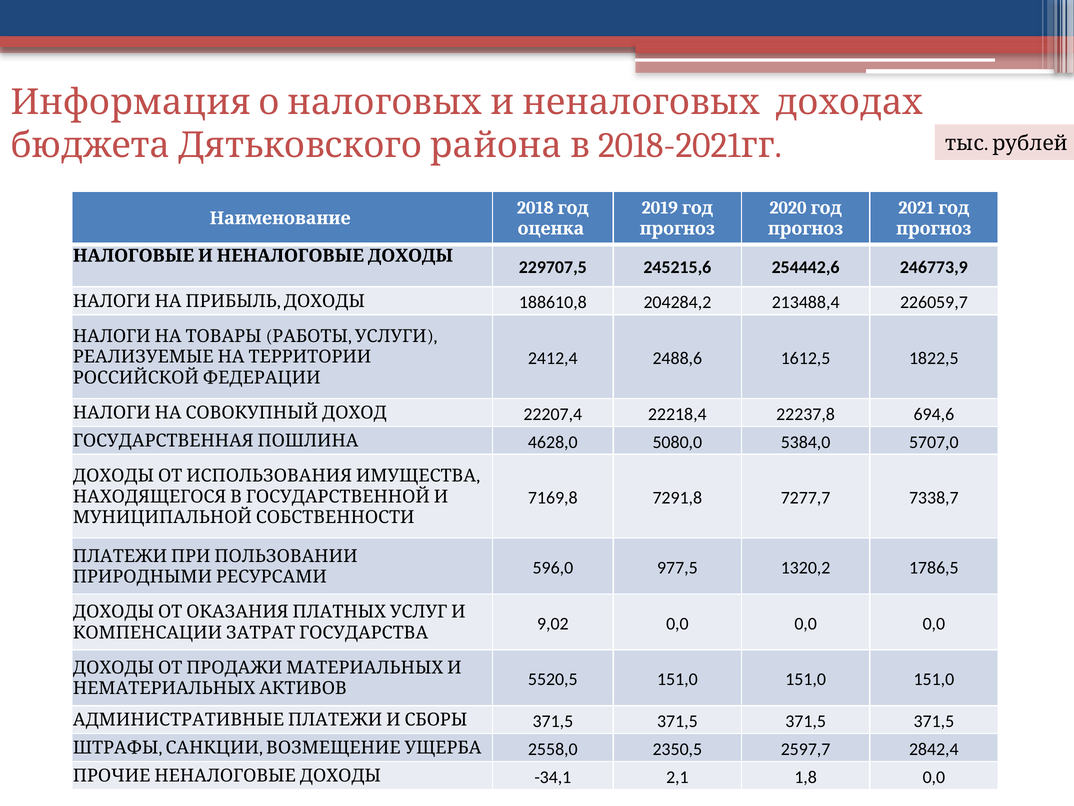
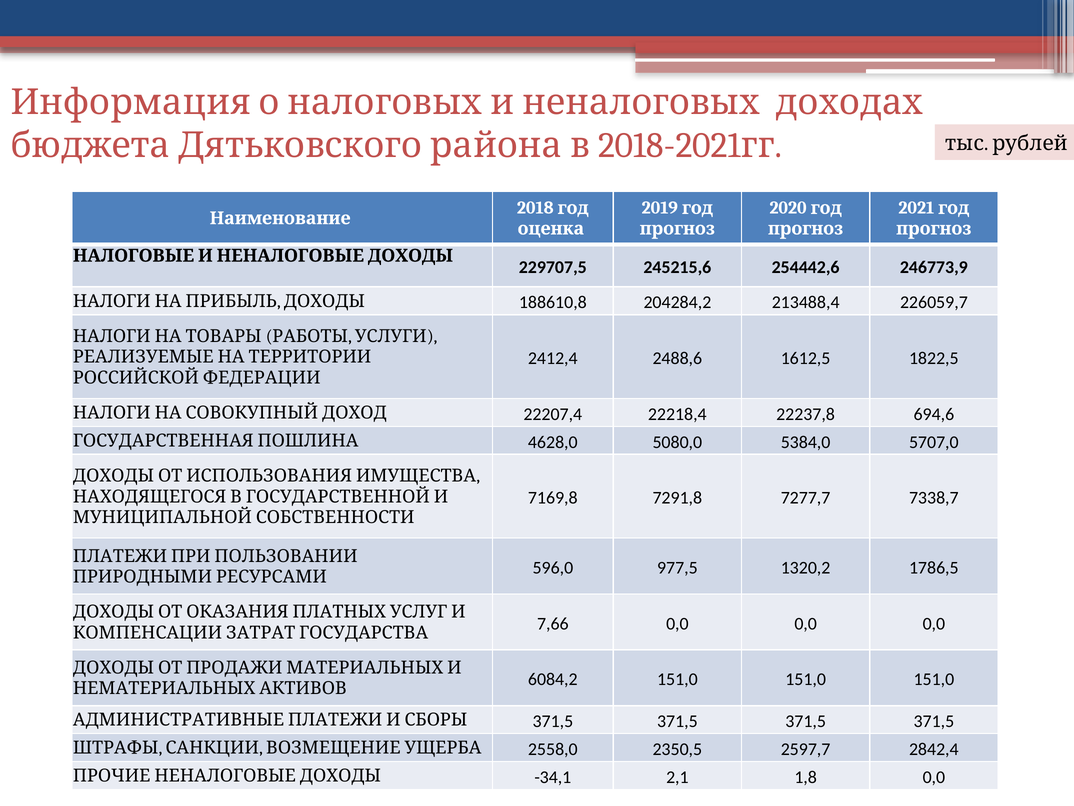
9,02: 9,02 -> 7,66 (553, 623)
5520,5: 5520,5 -> 6084,2 (553, 679)
